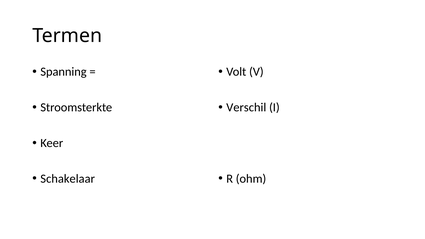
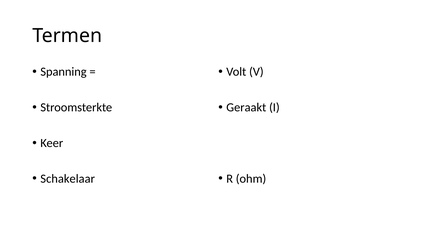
Verschil: Verschil -> Geraakt (246, 107)
